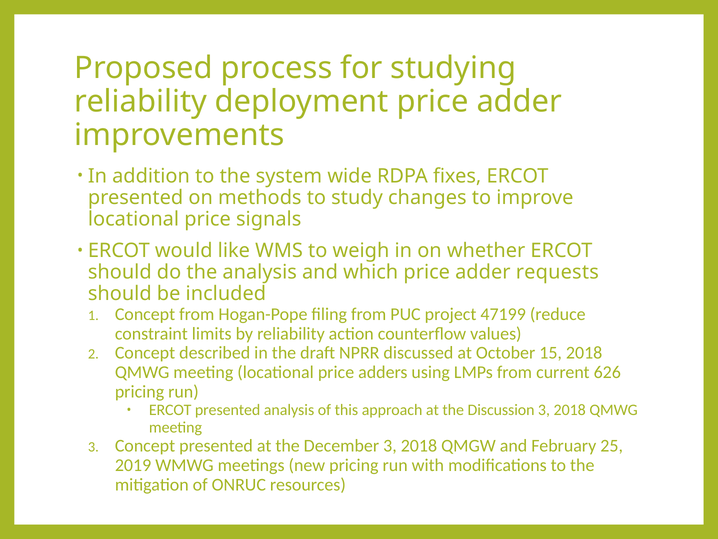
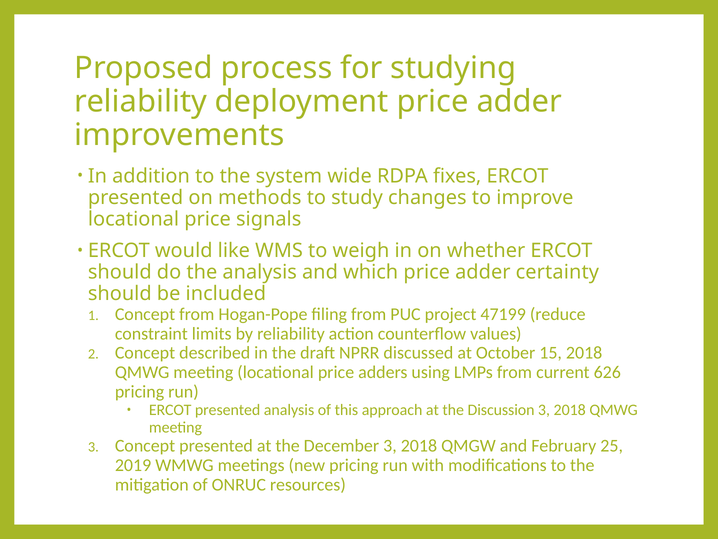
requests: requests -> certainty (557, 272)
